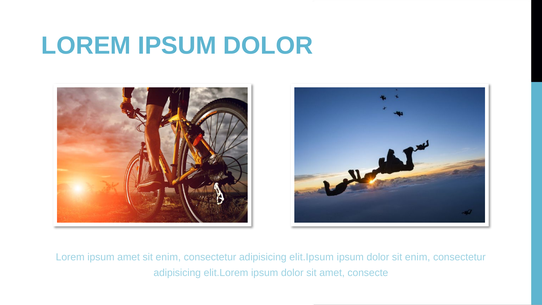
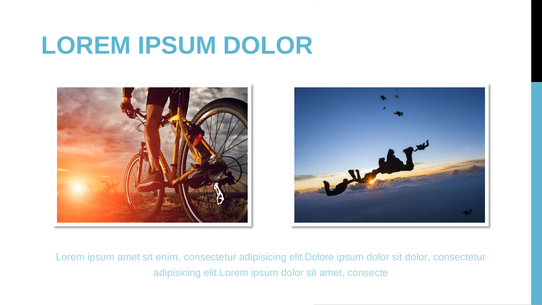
elit.Ipsum: elit.Ipsum -> elit.Dolore (312, 257)
dolor sit enim: enim -> dolor (418, 257)
